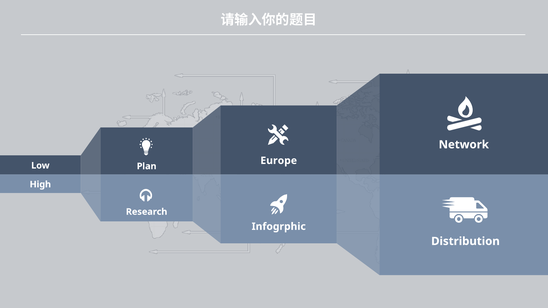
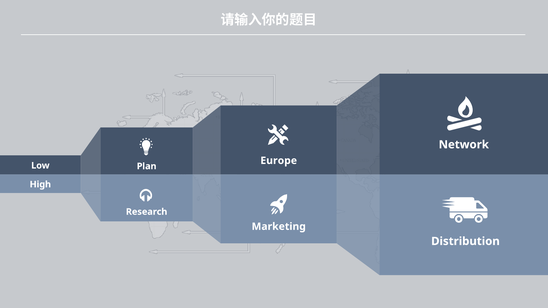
Infogrphic: Infogrphic -> Marketing (279, 227)
